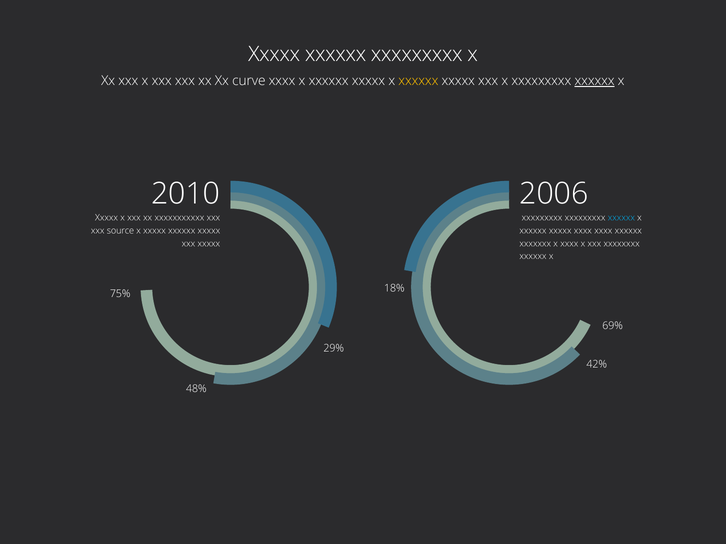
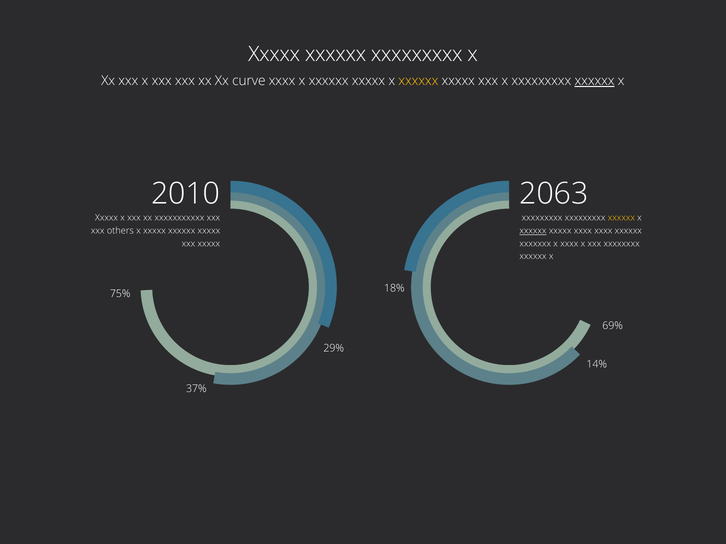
2006: 2006 -> 2063 (554, 194)
xxxxxx colour: light blue -> yellow (621, 218)
source: source -> others (120, 231)
xxxxxx underline: none -> present (533, 231)
42%: 42% -> 14% (597, 365)
48%: 48% -> 37% (196, 389)
